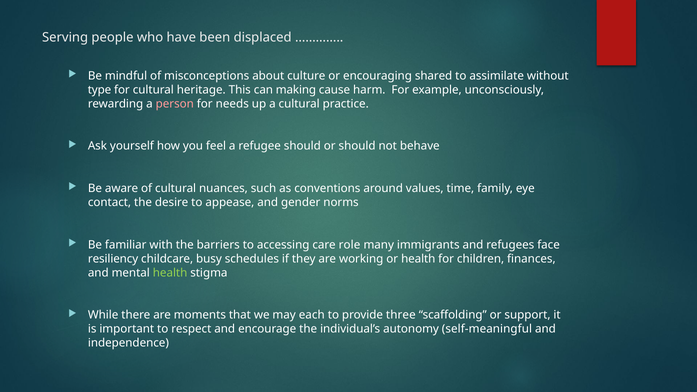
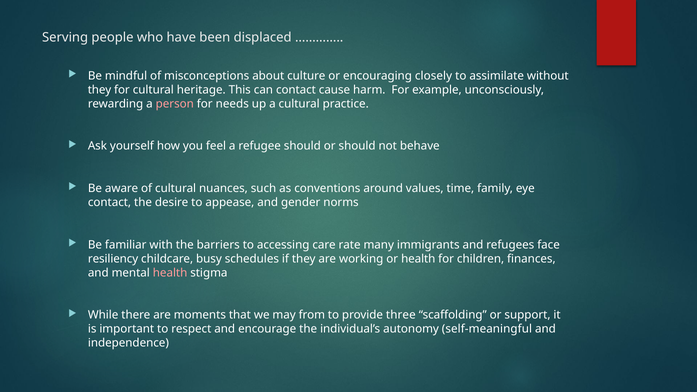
shared: shared -> closely (434, 76)
type: type -> they (100, 90)
can making: making -> contact (296, 90)
role: role -> rate (350, 245)
health colour: light green -> pink (170, 273)
each: each -> from (312, 315)
